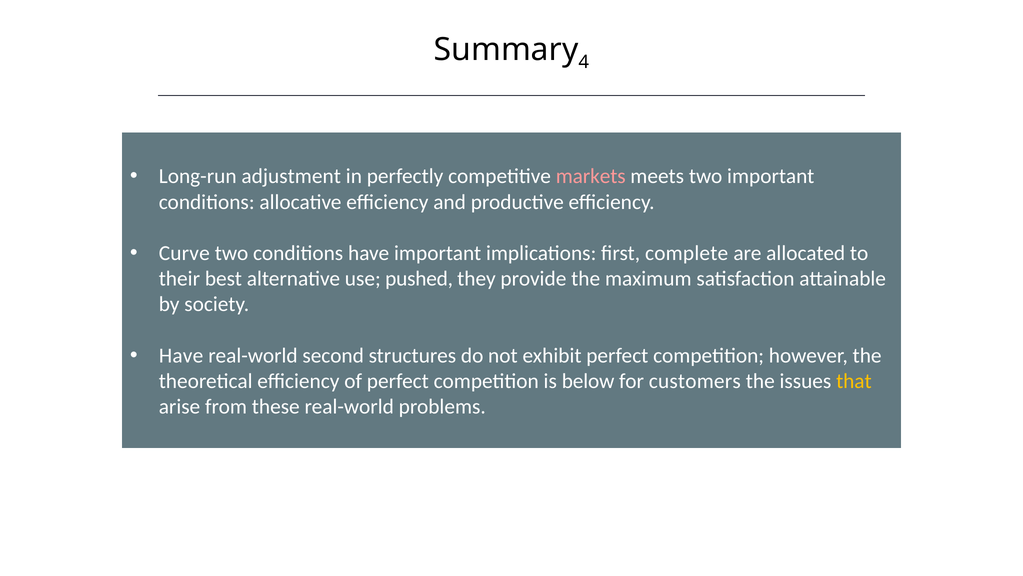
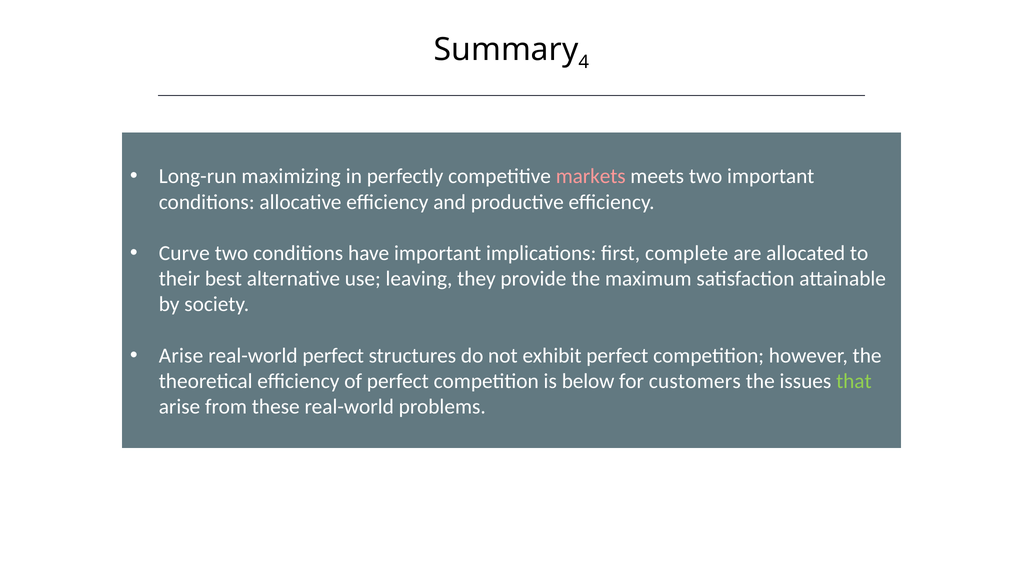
adjustment: adjustment -> maximizing (291, 176)
pushed: pushed -> leaving (419, 279)
Have: Have -> Arise (181, 355)
real-world second: second -> perfect (333, 355)
that colour: yellow -> light green (854, 381)
